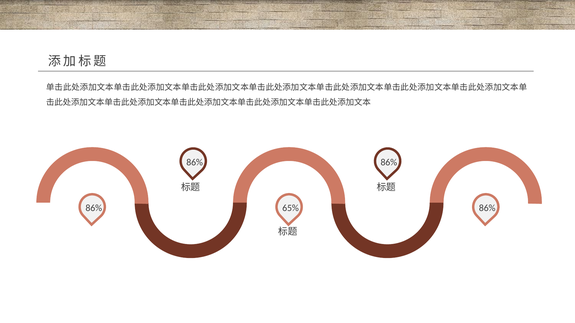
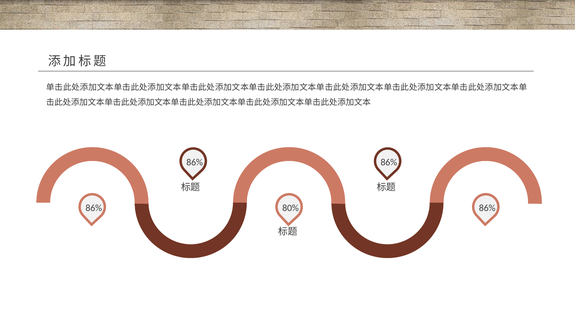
65%: 65% -> 80% (291, 208)
